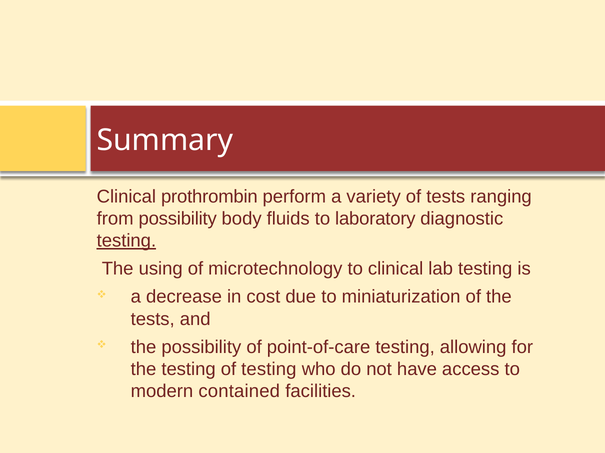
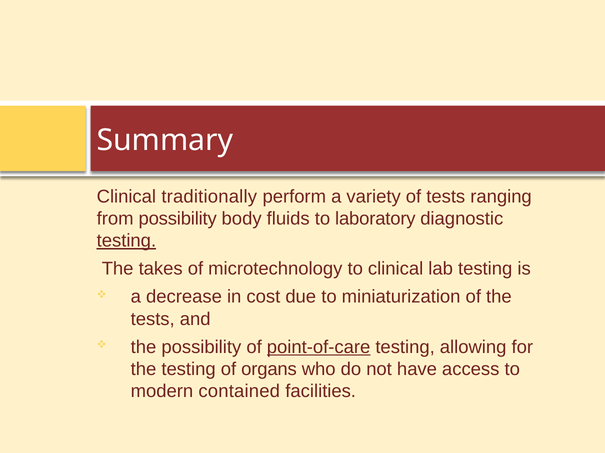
prothrombin: prothrombin -> traditionally (209, 197)
using: using -> takes (161, 269)
point-of-care underline: none -> present (319, 348)
of testing: testing -> organs (269, 370)
